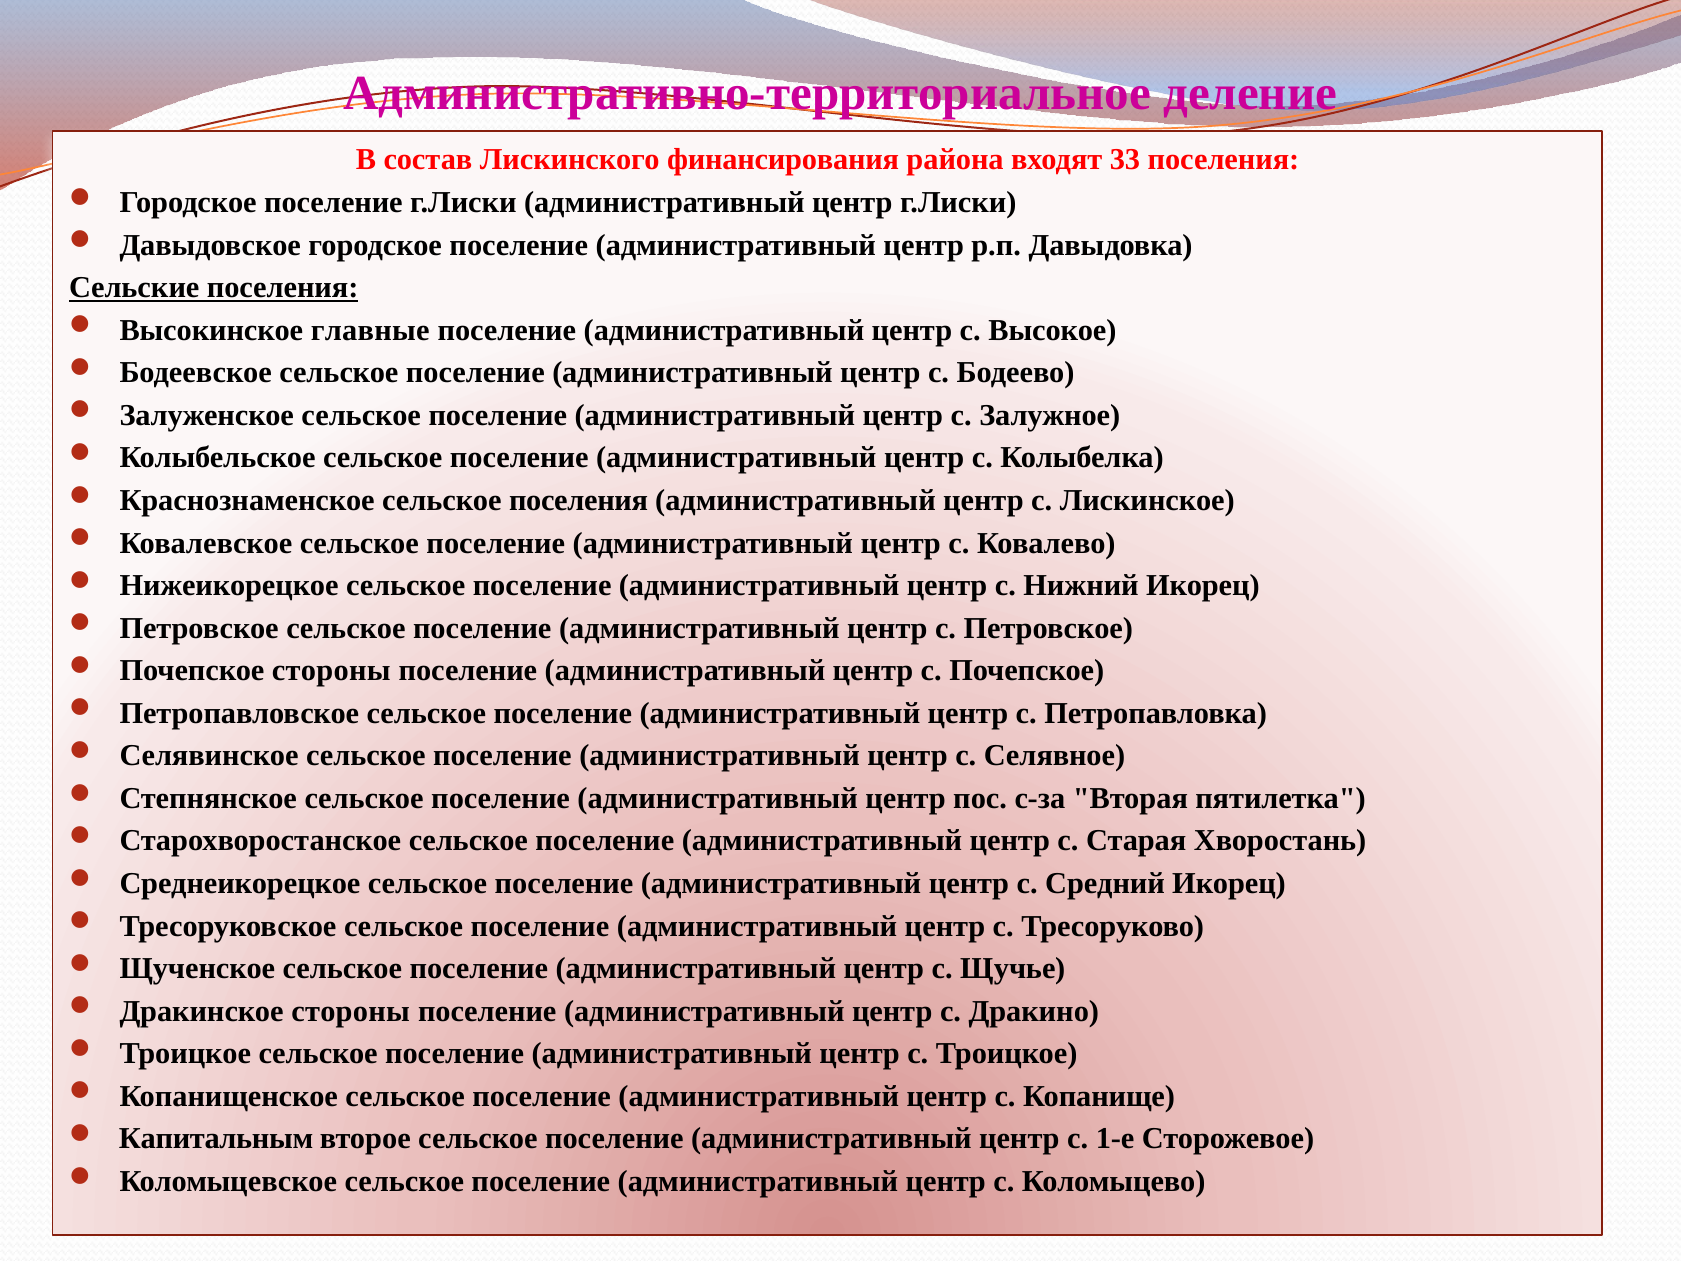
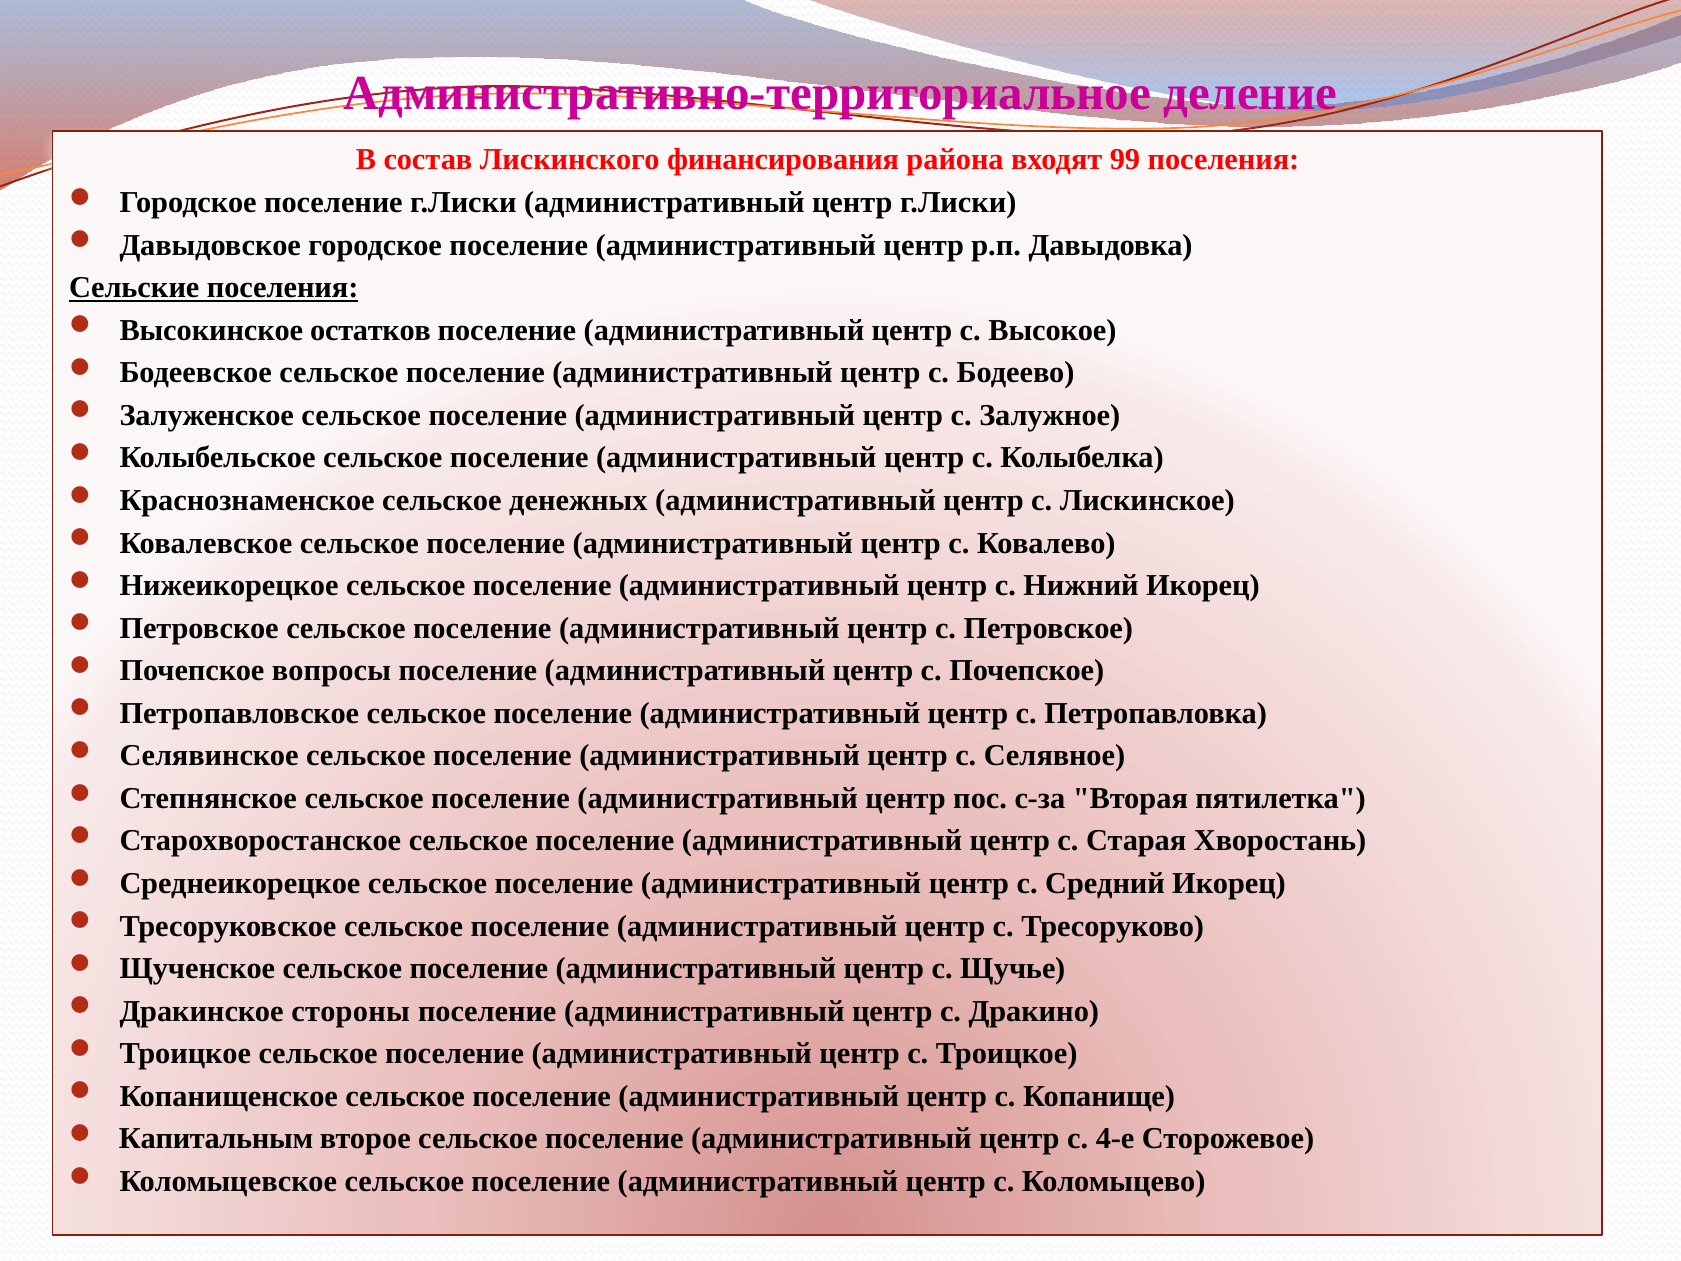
33: 33 -> 99 (1125, 160)
главные: главные -> остатков (371, 330)
сельское поселения: поселения -> денежных (578, 500)
Почепское стороны: стороны -> вопросы (331, 671)
1-е: 1-е -> 4-е (1115, 1139)
